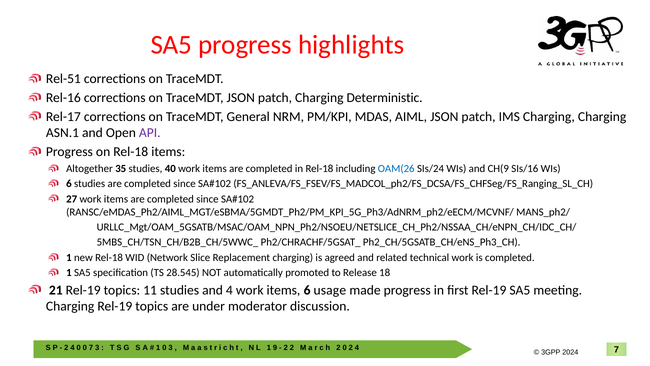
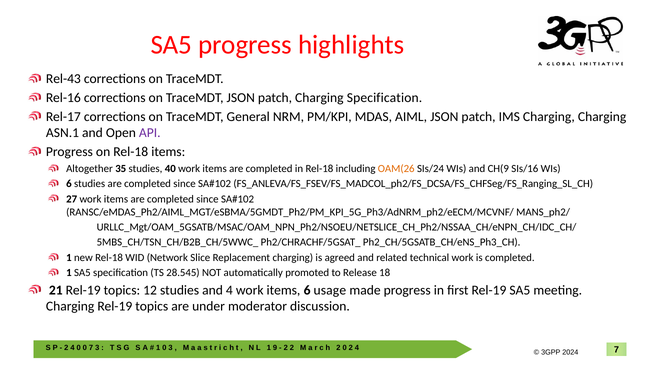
Rel-51: Rel-51 -> Rel-43 (63, 79)
Charging Deterministic: Deterministic -> Specification (385, 98)
OAM(26 colour: blue -> orange (396, 168)
11: 11 -> 12 (150, 290)
